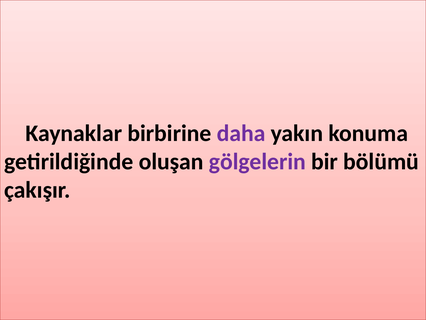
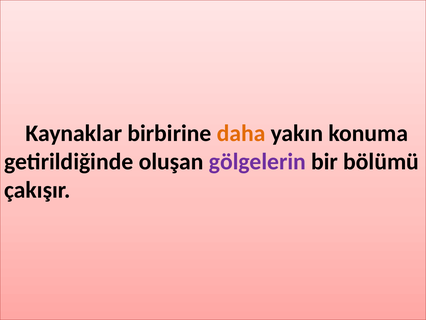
daha colour: purple -> orange (241, 133)
